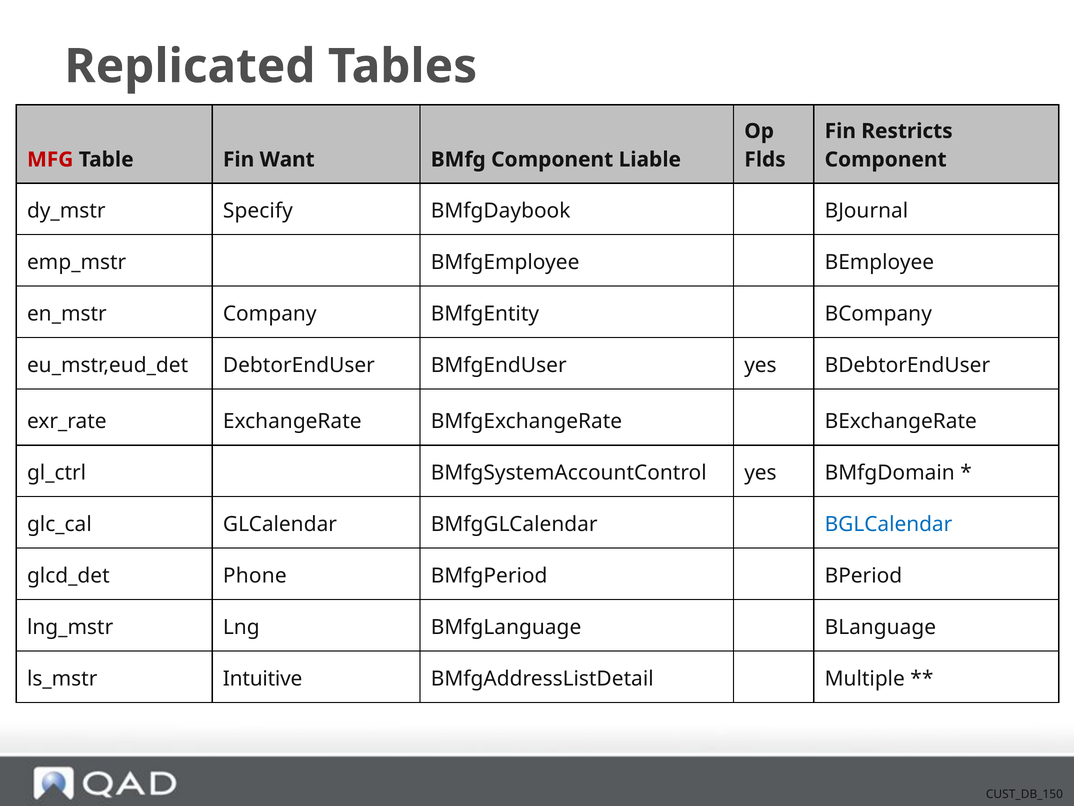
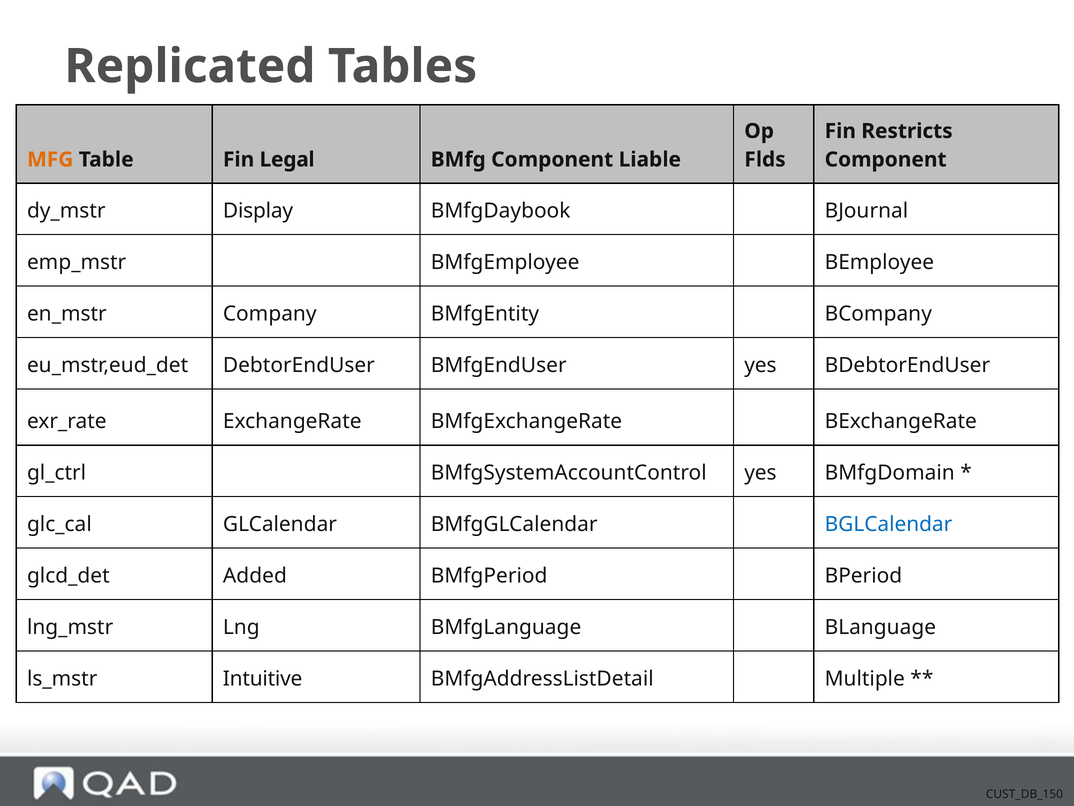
MFG colour: red -> orange (50, 159)
Want: Want -> Legal (287, 159)
Specify: Specify -> Display (258, 211)
Phone: Phone -> Added (255, 575)
